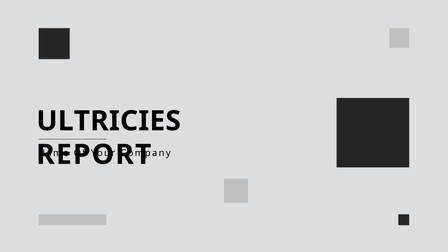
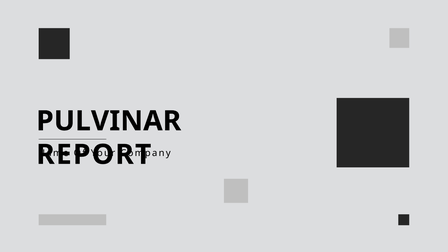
ULTRICIES: ULTRICIES -> PULVINAR (109, 121)
